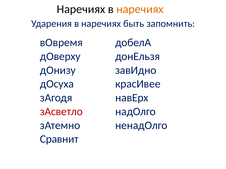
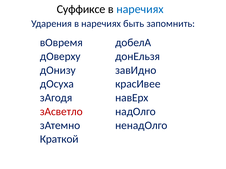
Наречиях: Наречиях -> Суффиксе (81, 9)
наречиях colour: orange -> blue (140, 9)
Сравнит: Сравнит -> Краткой (59, 139)
